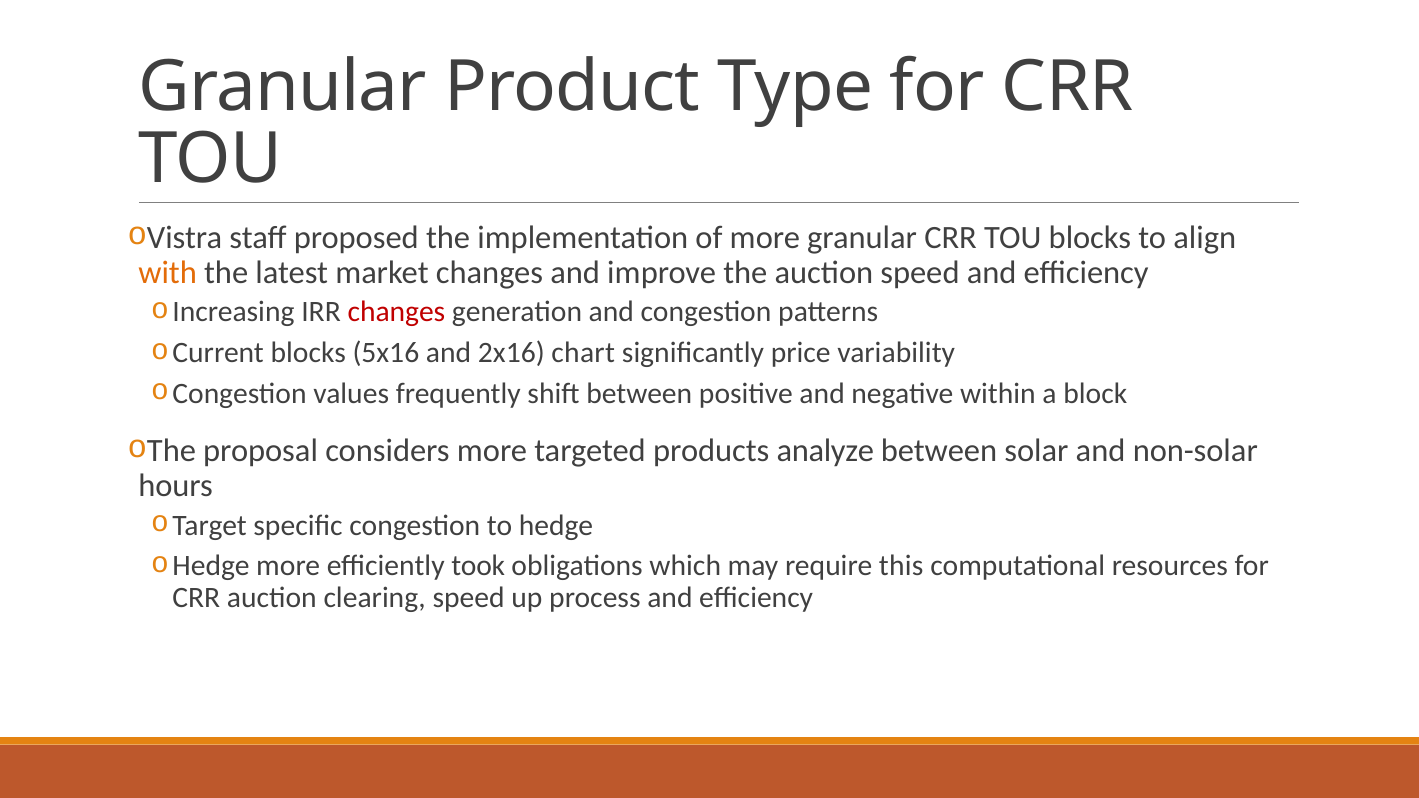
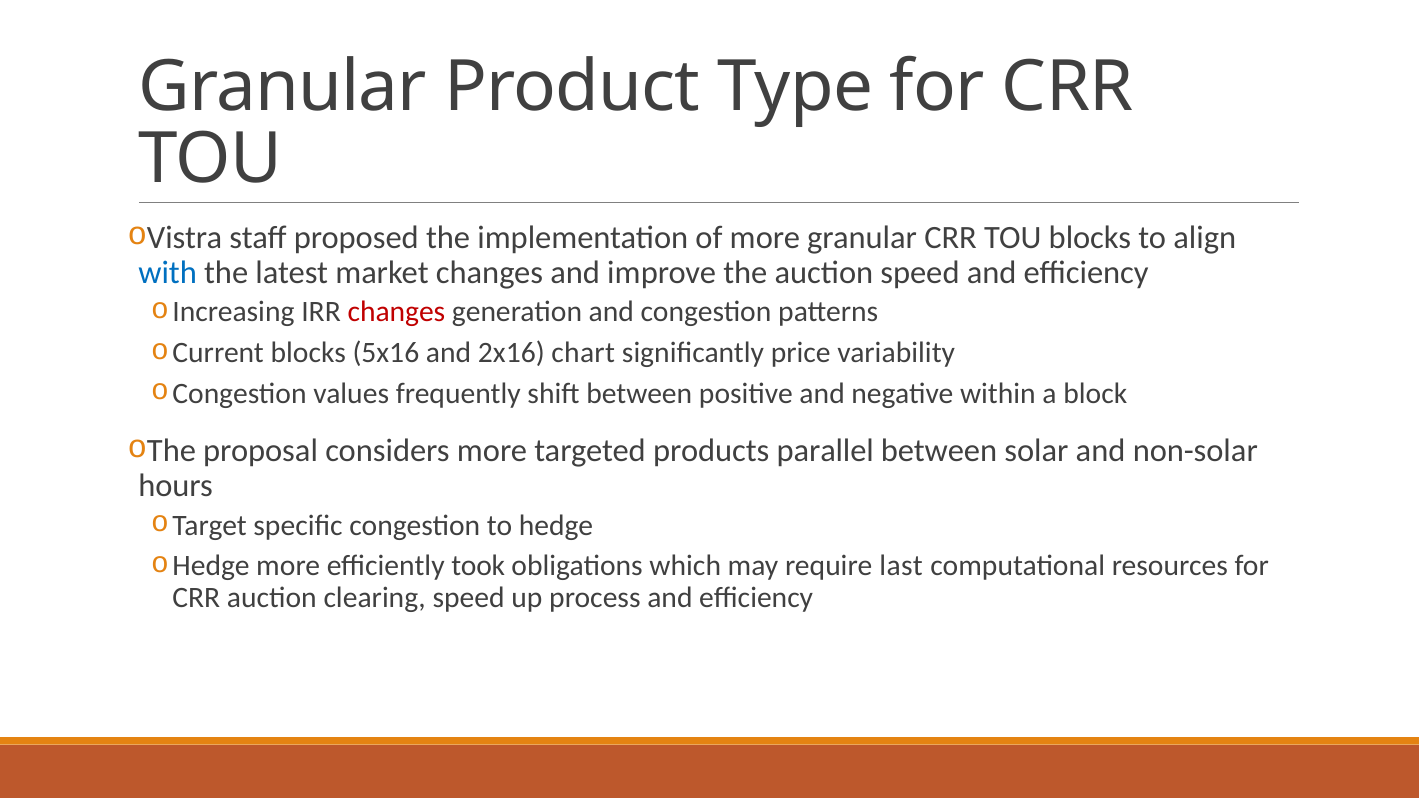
with colour: orange -> blue (168, 273)
analyze: analyze -> parallel (825, 451)
this: this -> last (901, 566)
